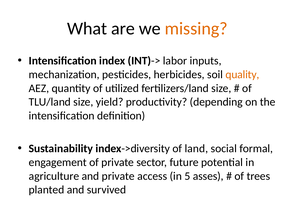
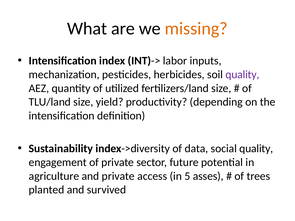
quality colour: orange -> purple (242, 75)
land: land -> data (196, 149)
social formal: formal -> quality (256, 149)
